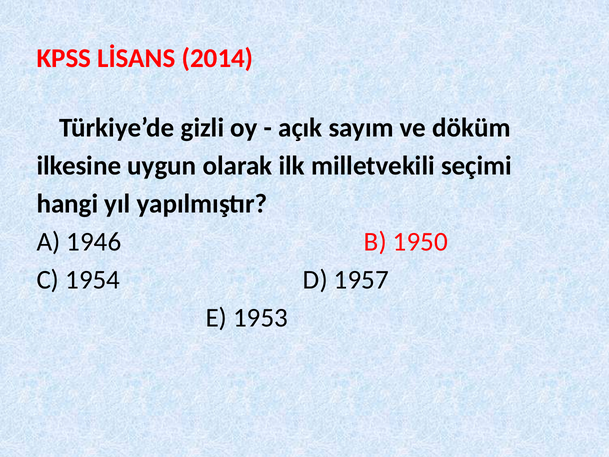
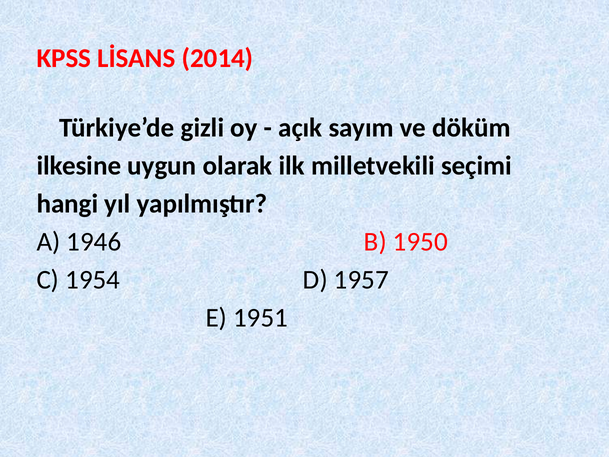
1953: 1953 -> 1951 (261, 317)
